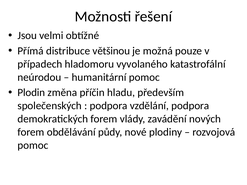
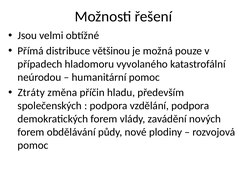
Plodin: Plodin -> Ztráty (31, 93)
